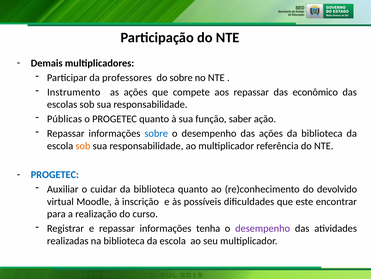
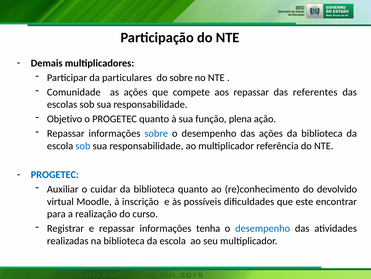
professores: professores -> particulares (127, 77)
Instrumento: Instrumento -> Comunidade (74, 92)
econômico: econômico -> referentes (315, 92)
Públicas: Públicas -> Objetivo (65, 119)
saber: saber -> plena (240, 119)
sob colour: orange -> blue (83, 145)
desempenho colour: purple -> blue (263, 228)
